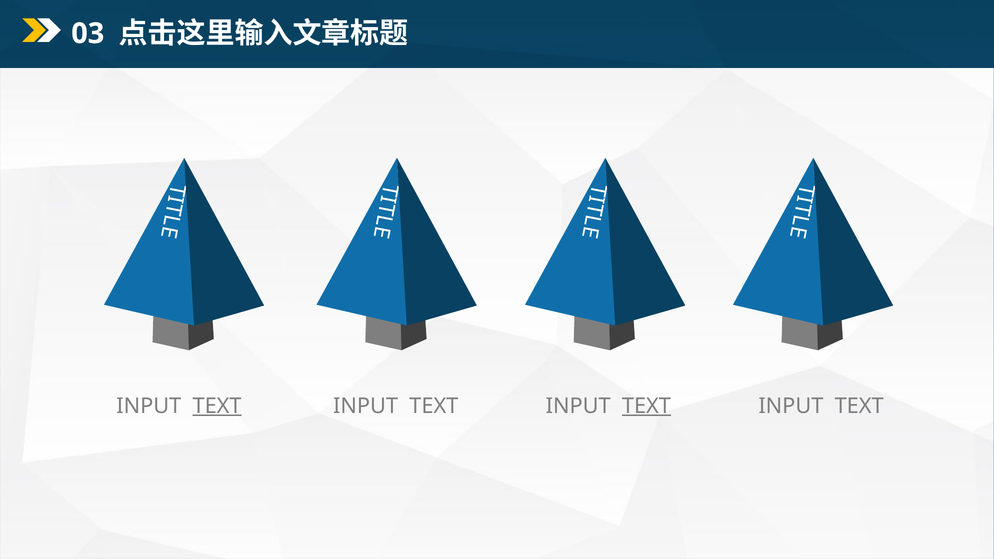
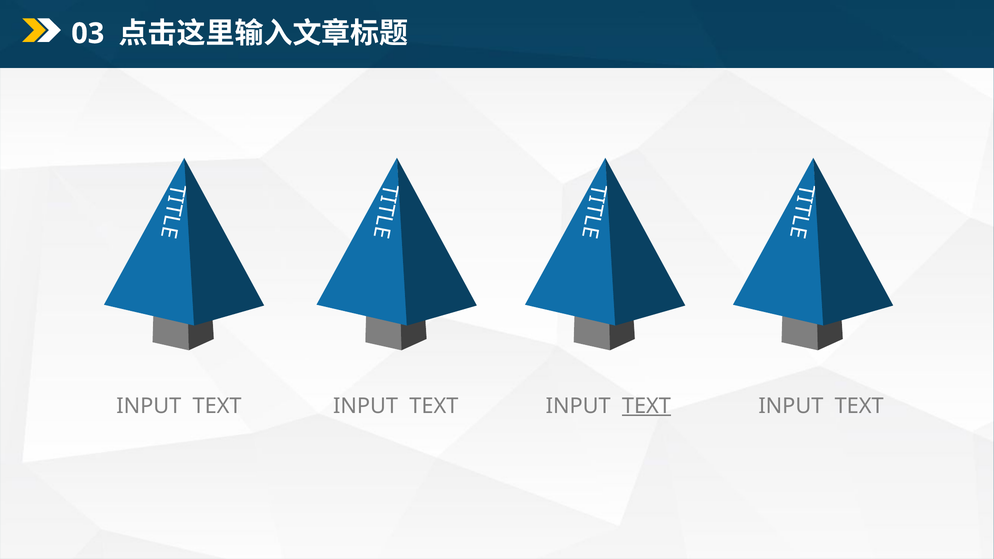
TEXT underline: present -> none (217, 406)
